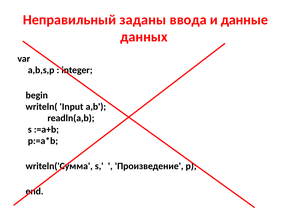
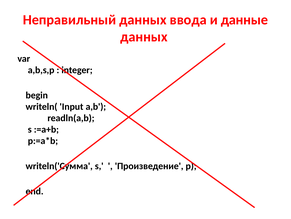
Неправильный заданы: заданы -> данных (143, 20)
